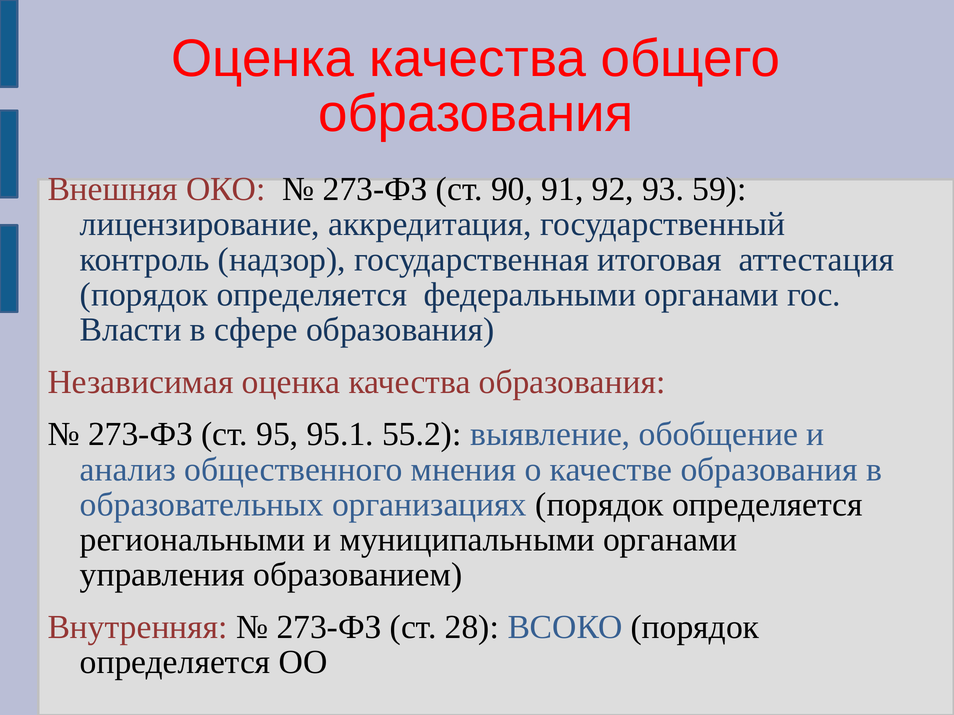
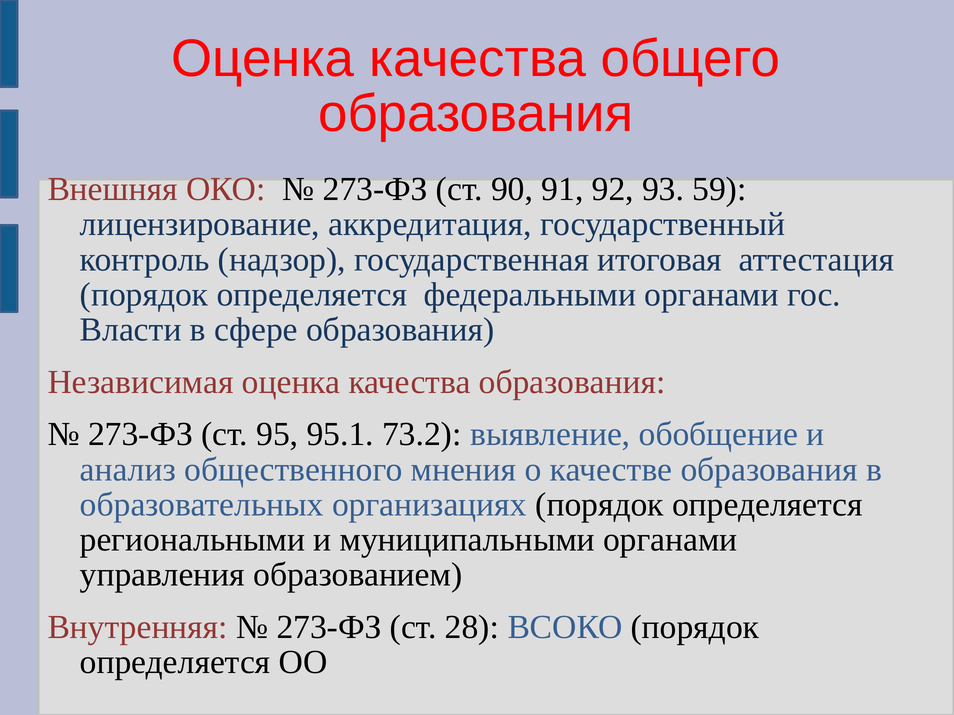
55.2: 55.2 -> 73.2 (422, 435)
